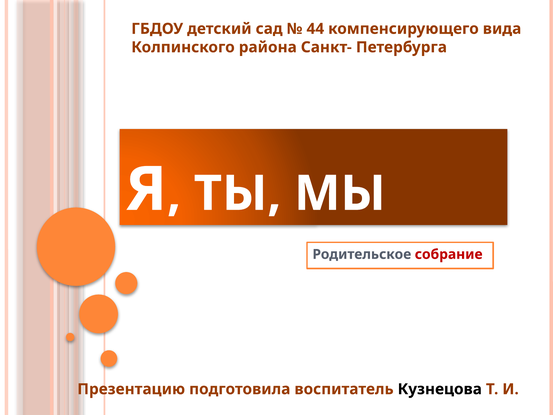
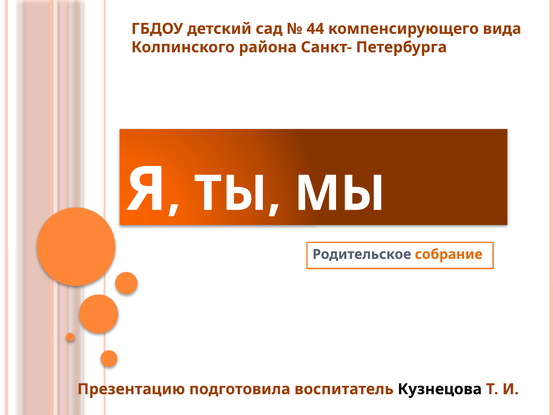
собрание colour: red -> orange (449, 254)
